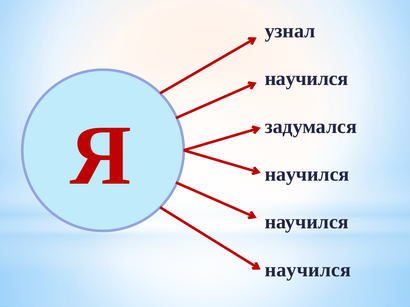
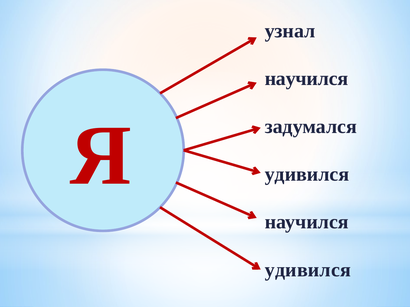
научился: научился -> удивился (307, 175)
научился: научился -> удивился (308, 270)
